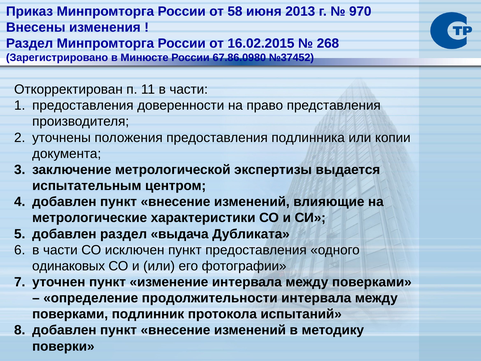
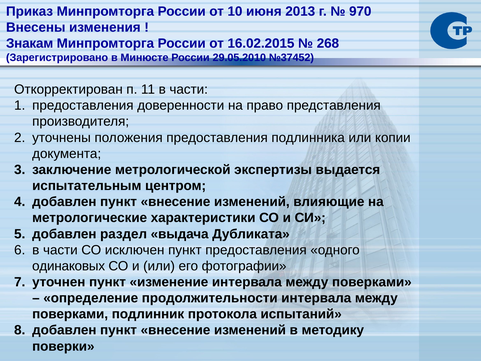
58: 58 -> 10 (235, 11)
Раздел: Раздел -> Знакам (30, 43)
67.86.0980: 67.86.0980 -> 29.05.2010 (239, 58)
